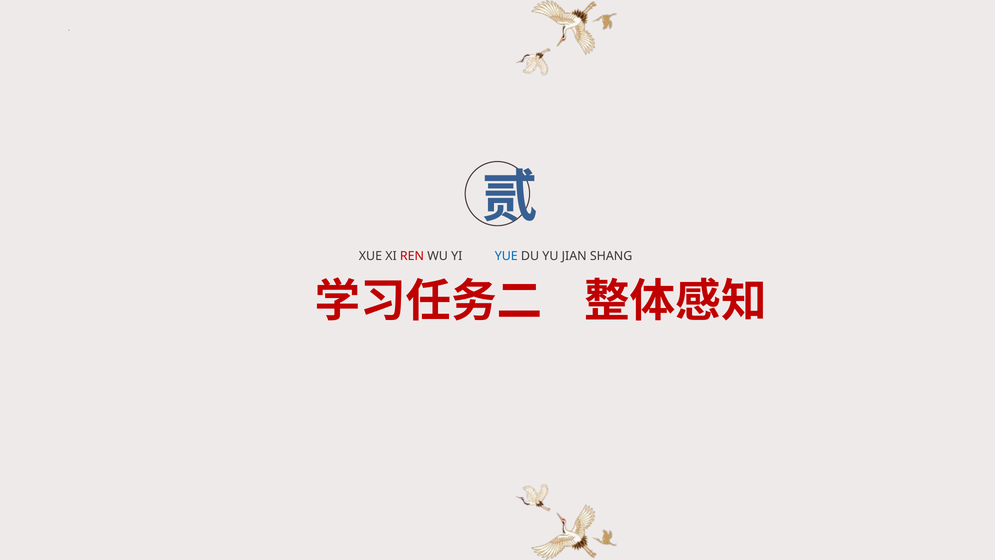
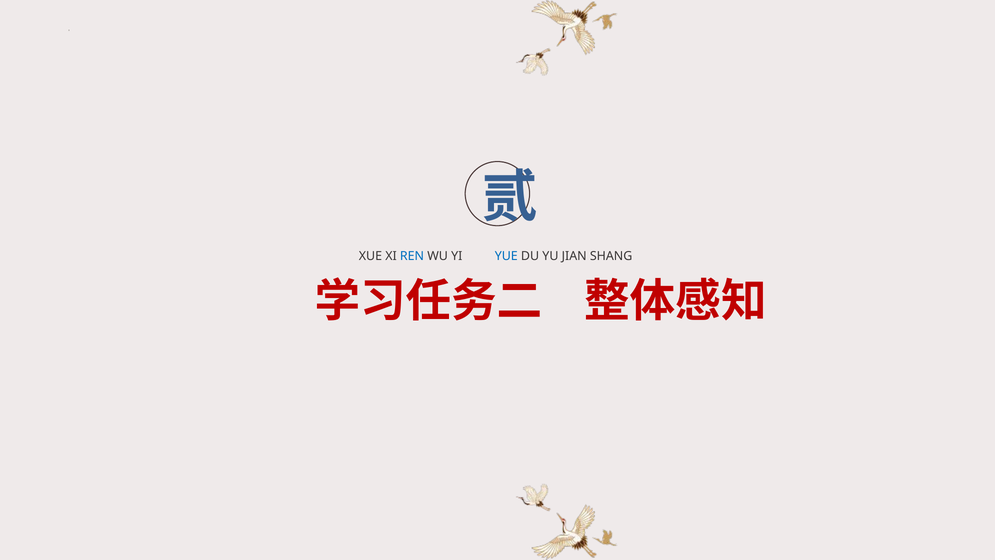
REN colour: red -> blue (412, 256)
